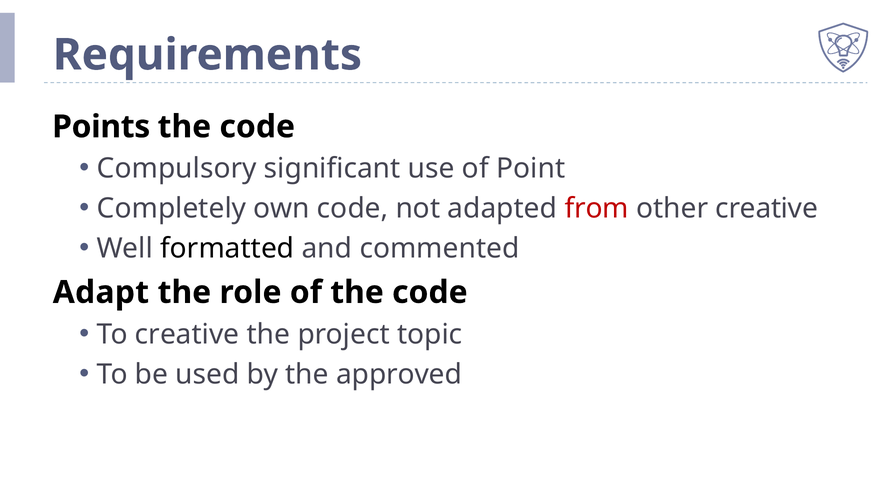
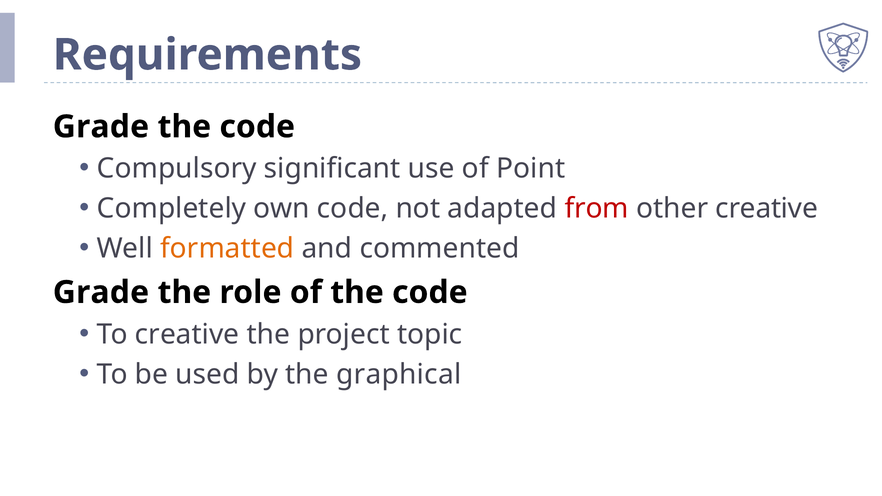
Points: Points -> Grade (101, 127)
formatted colour: black -> orange (227, 249)
Adapt: Adapt -> Grade (101, 292)
approved: approved -> graphical (399, 374)
